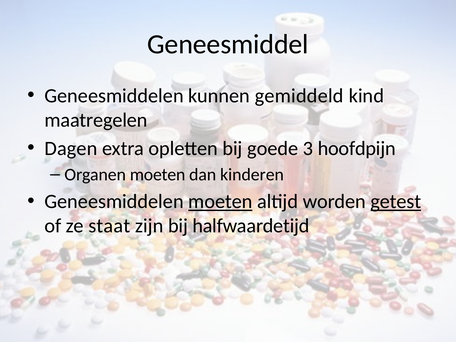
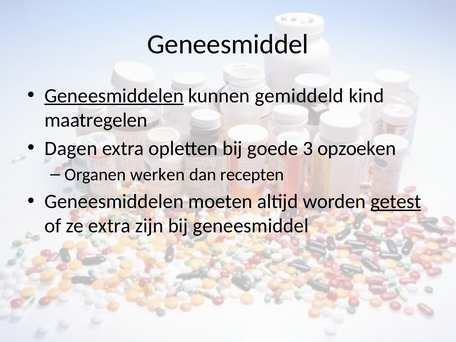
Geneesmiddelen underline: none -> present (114, 96)
hoofdpijn: hoofdpijn -> opzoeken (357, 148)
Organen moeten: moeten -> werken (157, 175)
kinderen: kinderen -> recepten (252, 175)
moeten underline: present -> none (220, 202)
ze staat: staat -> extra (109, 226)
bij halfwaardetijd: halfwaardetijd -> geneesmiddel (251, 226)
